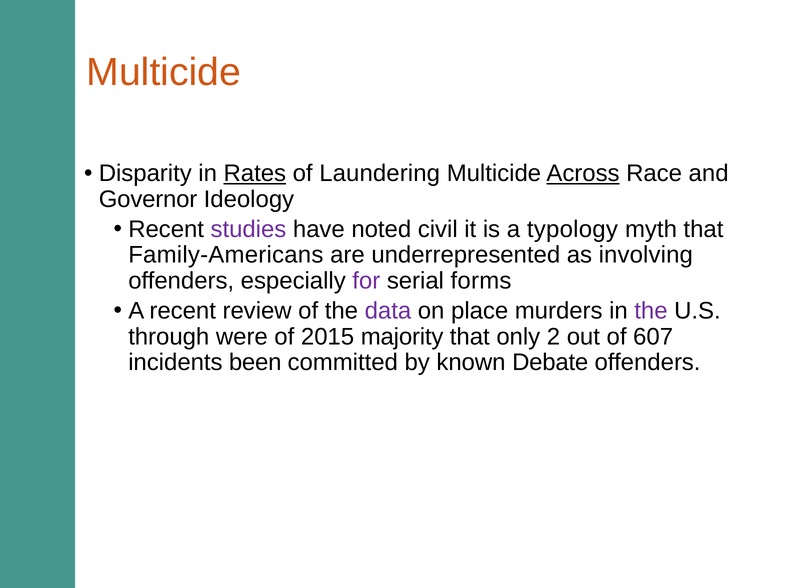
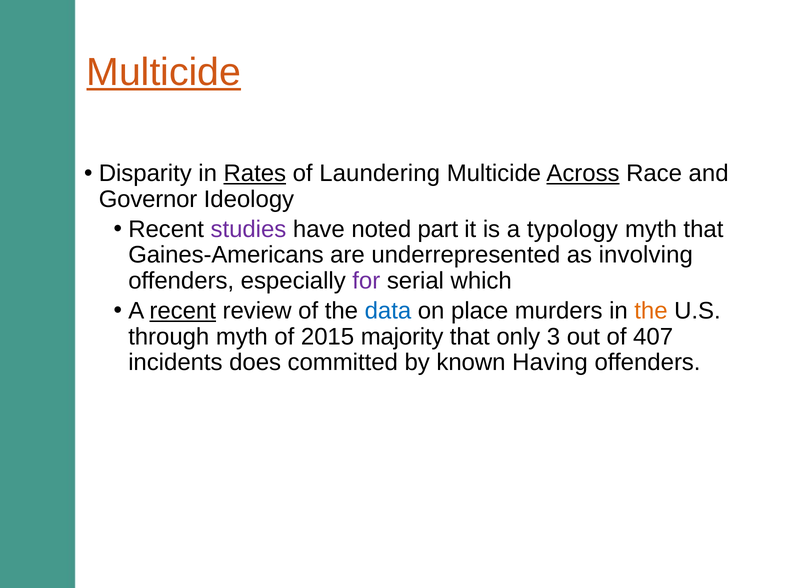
Multicide underline: none -> present (164, 72)
civil: civil -> part (438, 230)
Family-Americans: Family-Americans -> Gaines-Americans (226, 255)
forms: forms -> which (481, 281)
recent underline: none -> present (183, 311)
data colour: purple -> blue (388, 311)
the colour: purple -> orange (651, 311)
through were: were -> myth (242, 337)
2: 2 -> 3 (553, 337)
607: 607 -> 407 (653, 337)
been: been -> does (255, 363)
Debate: Debate -> Having (550, 363)
